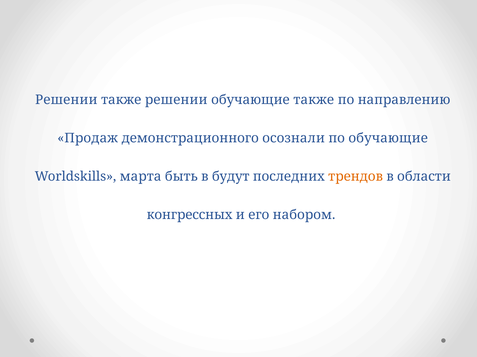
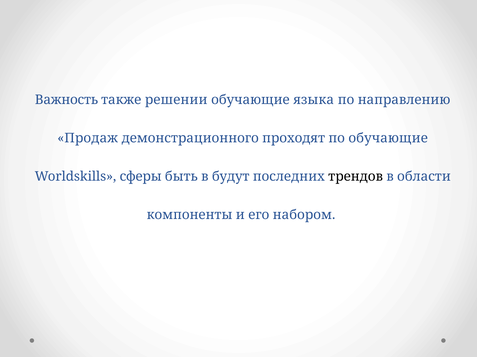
Решении: Решении -> Важность (66, 100)
обучающие также: также -> языка (314, 100)
осознали: осознали -> проходят (294, 139)
марта: марта -> сферы (141, 177)
трендов colour: orange -> black (356, 177)
конгрессных: конгрессных -> компоненты (190, 215)
